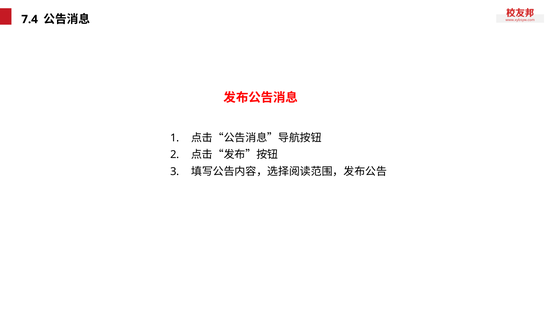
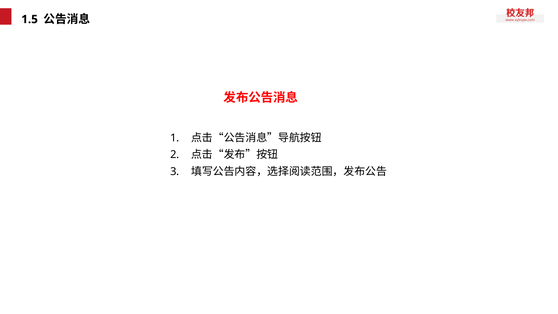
7.4: 7.4 -> 1.5 (30, 19)
